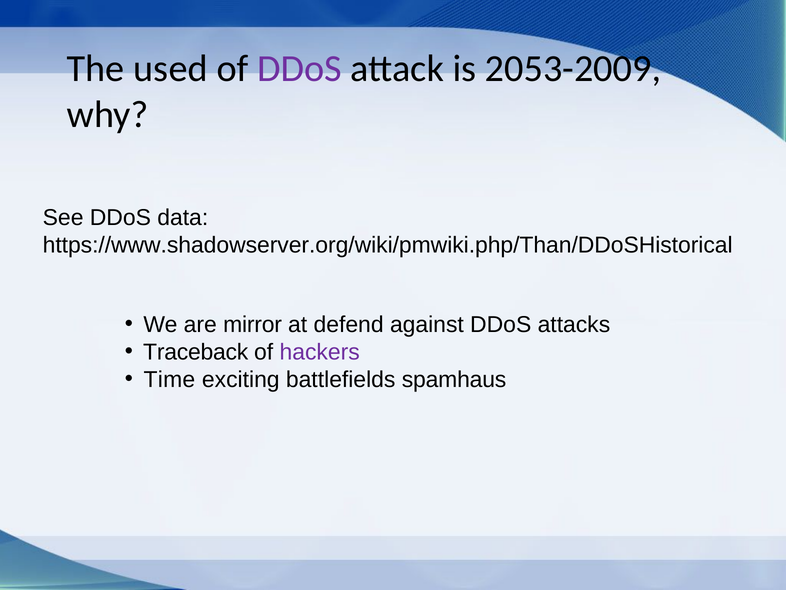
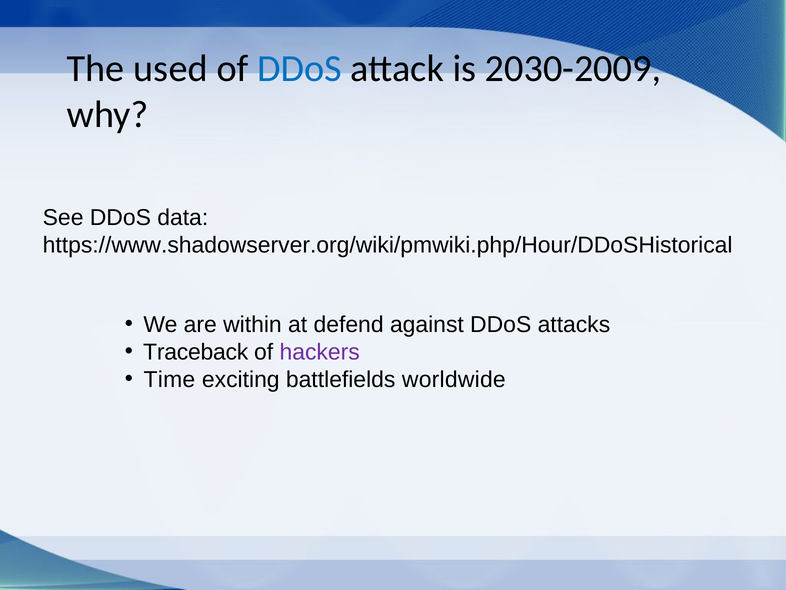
DDoS colour: purple -> blue (299, 69)
2053-2009: 2053-2009 -> 2030-2009 (573, 69)
https://www.shadowserver.org/wiki/pmwiki.php/Than/DDoSHistorical: https://www.shadowserver.org/wiki/pmwiki.php/Than/DDoSHistorical -> https://www.shadowserver.org/wiki/pmwiki.php/Hour/DDoSHistorical (388, 245)
mirror: mirror -> within (252, 324)
spamhaus: spamhaus -> worldwide (454, 379)
